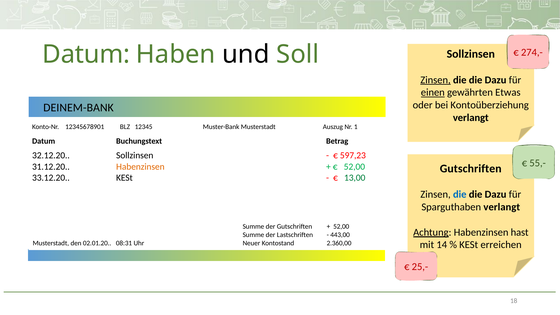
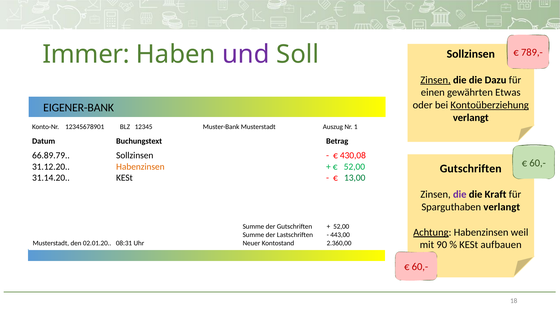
Datum: Datum -> Immer (86, 54)
und colour: black -> purple (246, 54)
274,-: 274,- -> 789,- (532, 53)
einen underline: present -> none (433, 93)
Kontoüberziehung underline: none -> present (490, 105)
DEINEM-BANK: DEINEM-BANK -> EIGENER-BANK (79, 108)
32.12.20: 32.12.20 -> 66.89.79 (51, 155)
597,23: 597,23 -> 430,08 (353, 155)
55,-: 55,- -> 60,- (538, 163)
33.12.20: 33.12.20 -> 31.14.20 (51, 178)
die colour: blue -> purple (460, 194)
Dazu: Dazu -> Kraft (496, 194)
hast: hast -> weil (520, 232)
14: 14 -> 90 (442, 245)
erreichen: erreichen -> aufbauen (501, 245)
25,-: 25,- -> 60,- (420, 267)
